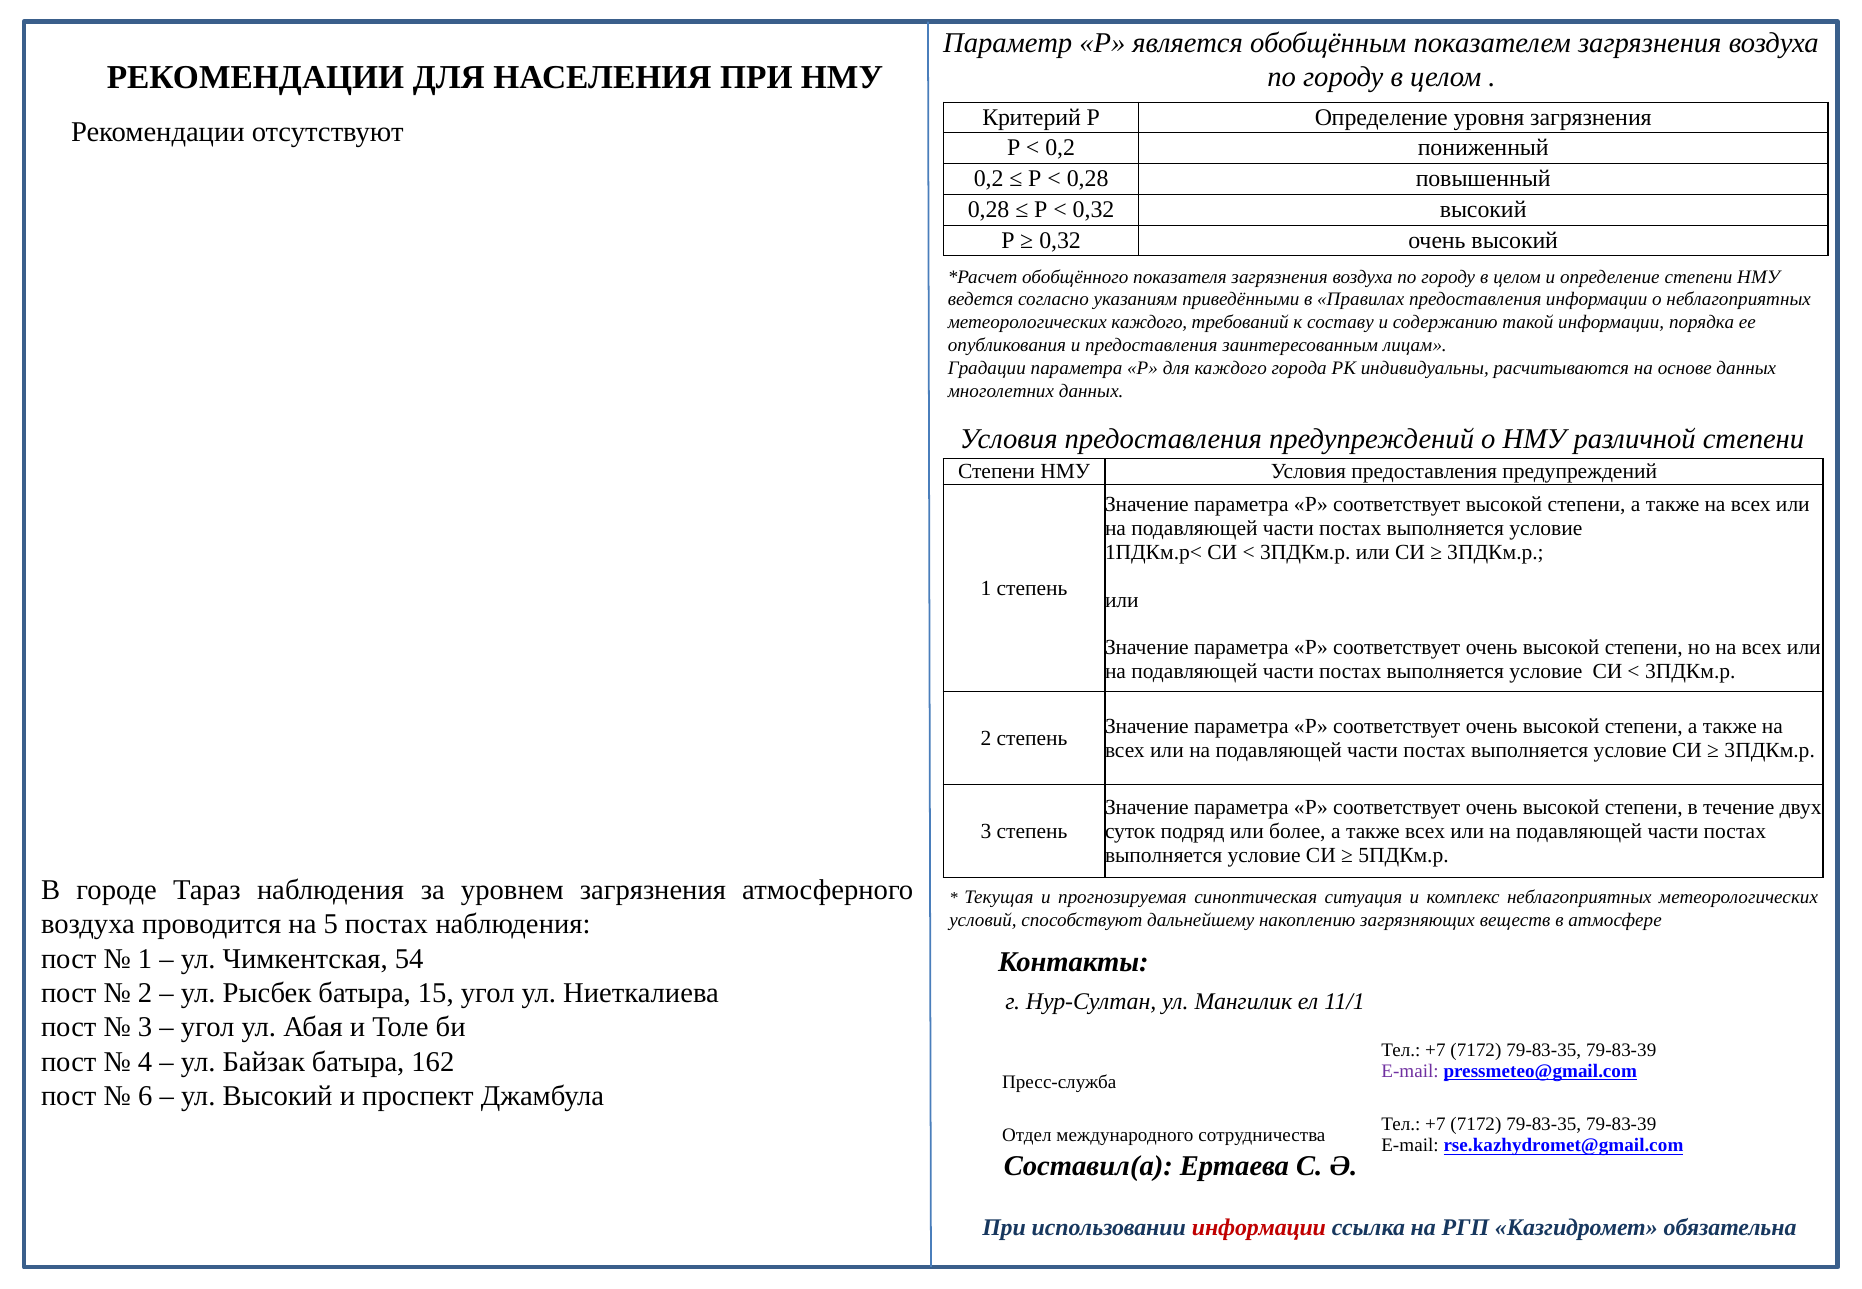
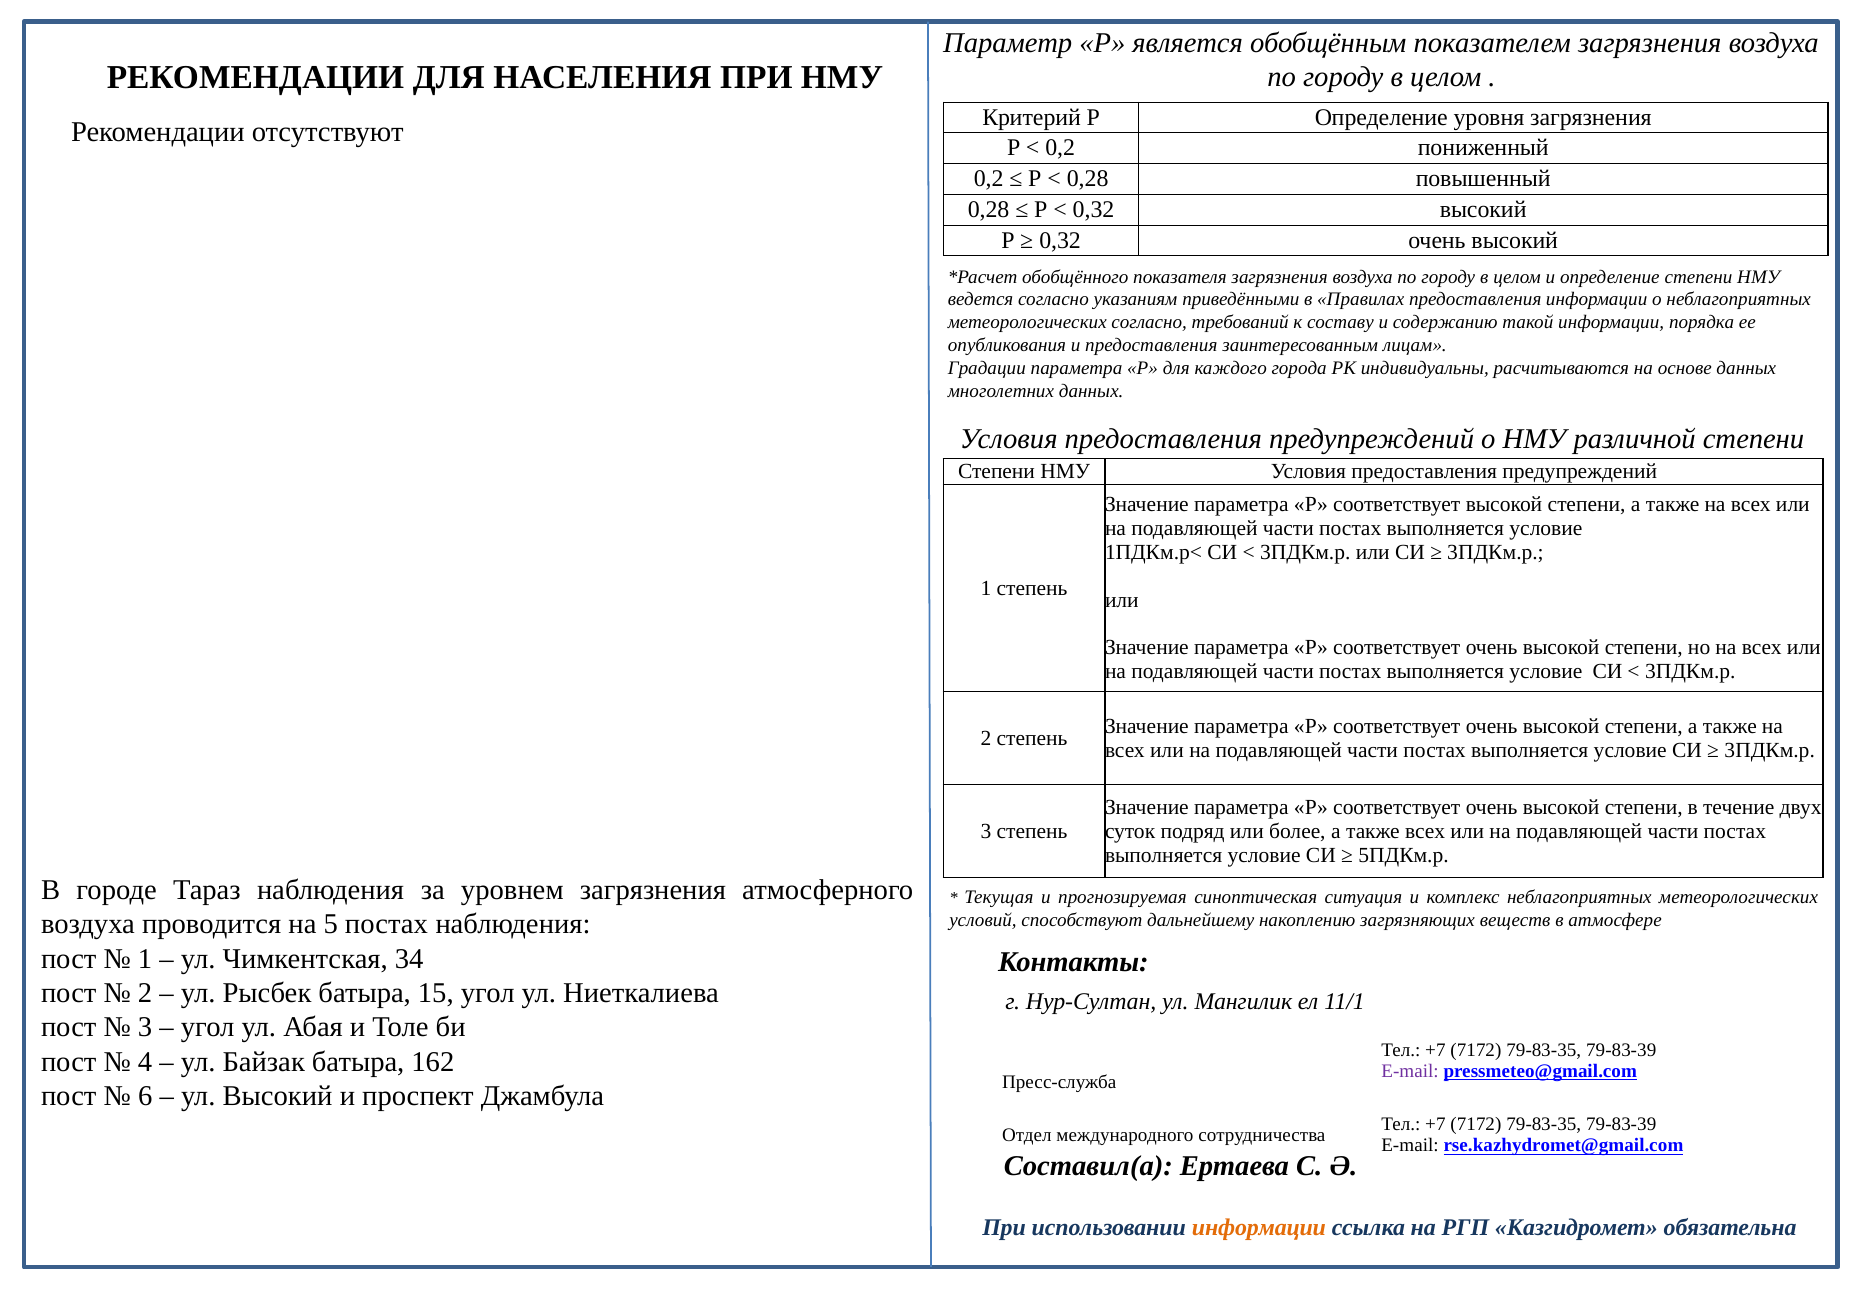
метеорологических каждого: каждого -> согласно (1149, 322)
54: 54 -> 34 (409, 959)
информации colour: red -> orange (1259, 1228)
